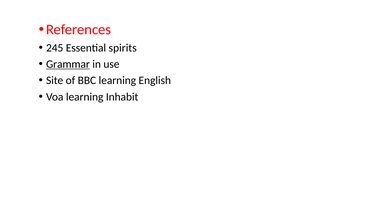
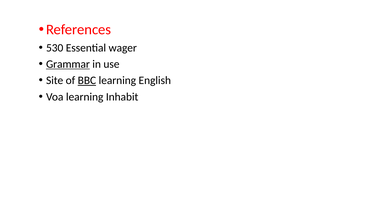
245: 245 -> 530 (55, 48)
spirits: spirits -> wager (123, 48)
BBC underline: none -> present (87, 80)
